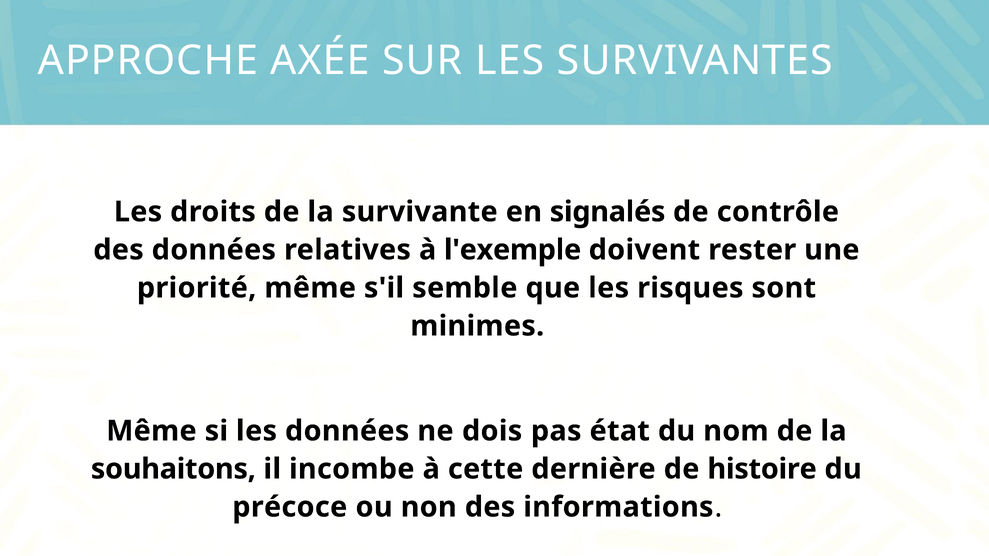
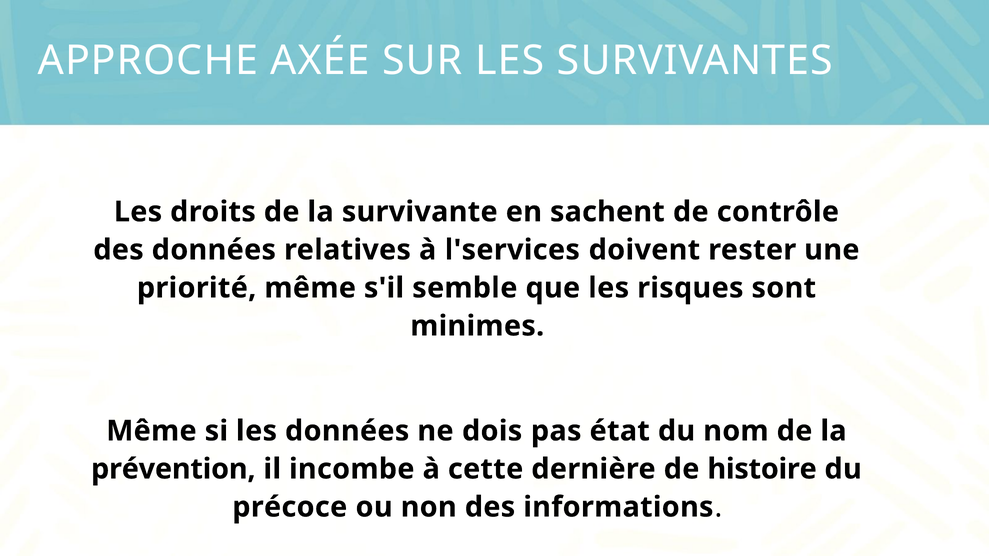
signalés: signalés -> sachent (607, 212)
l'exemple: l'exemple -> l'services (512, 250)
souhaitons: souhaitons -> prévention (173, 469)
